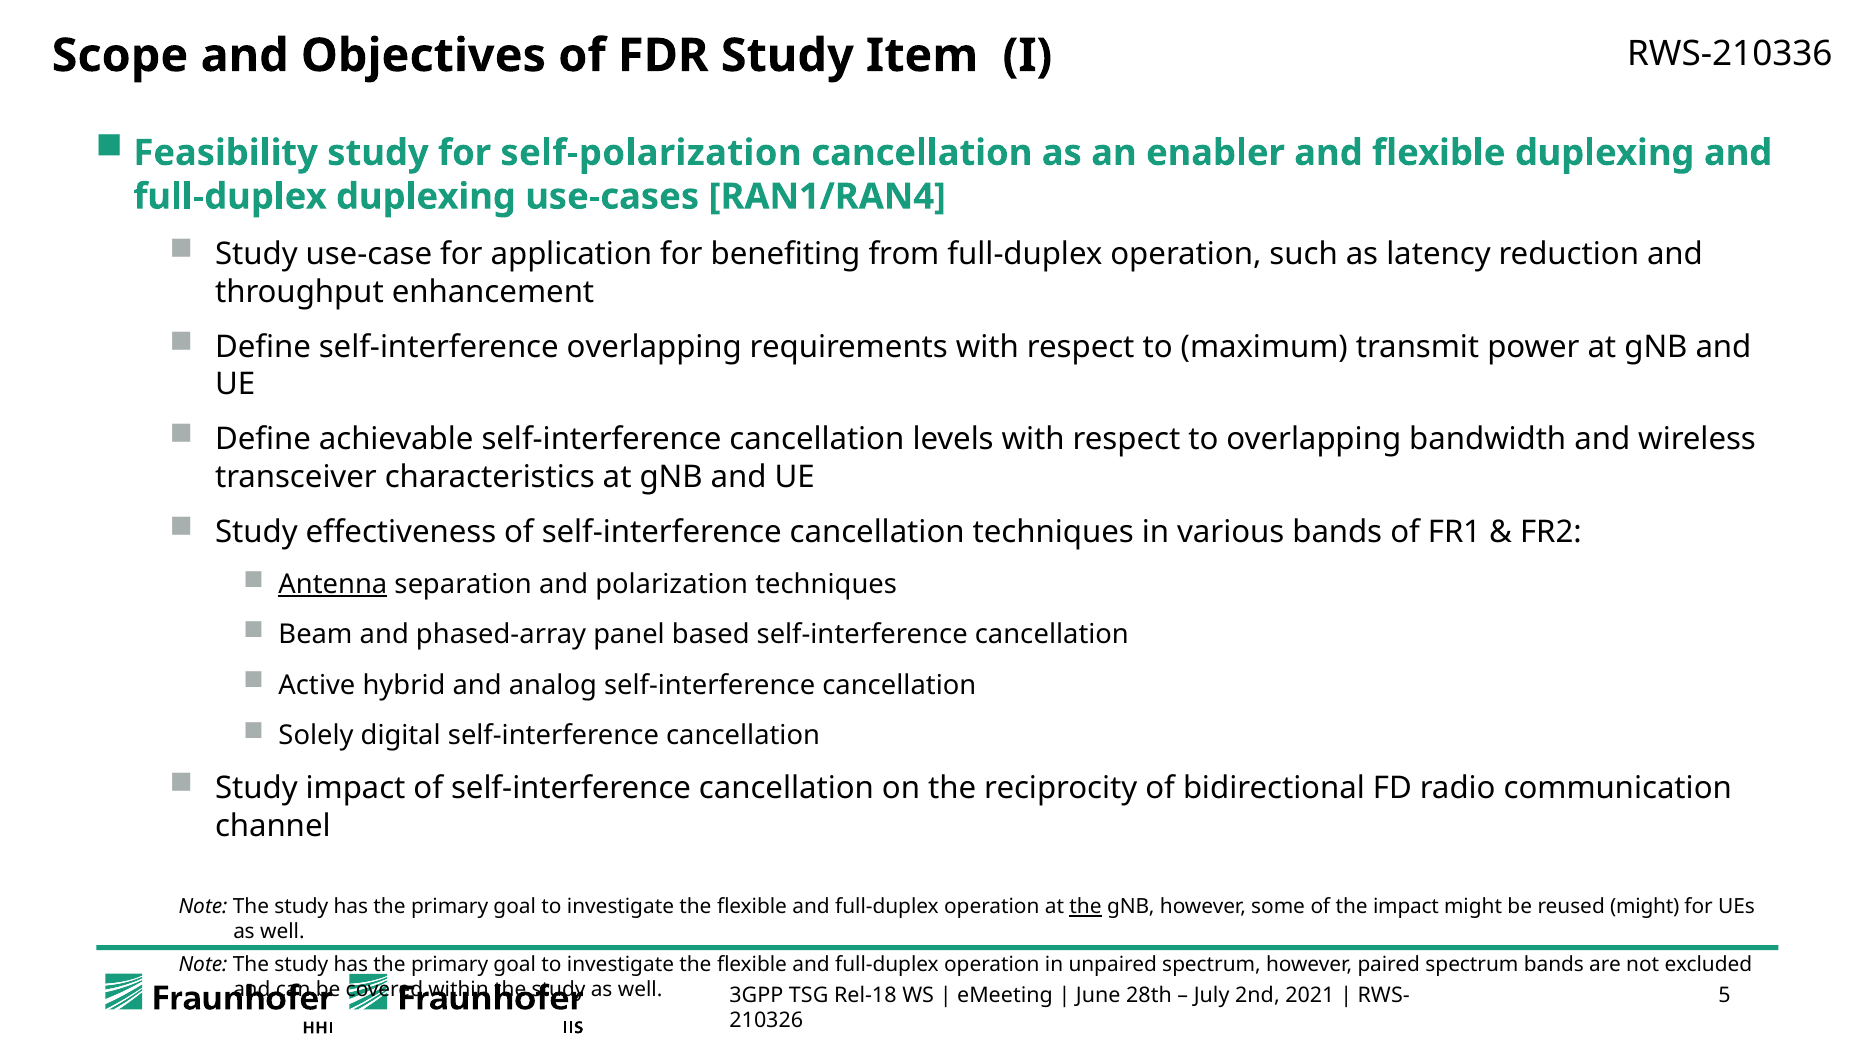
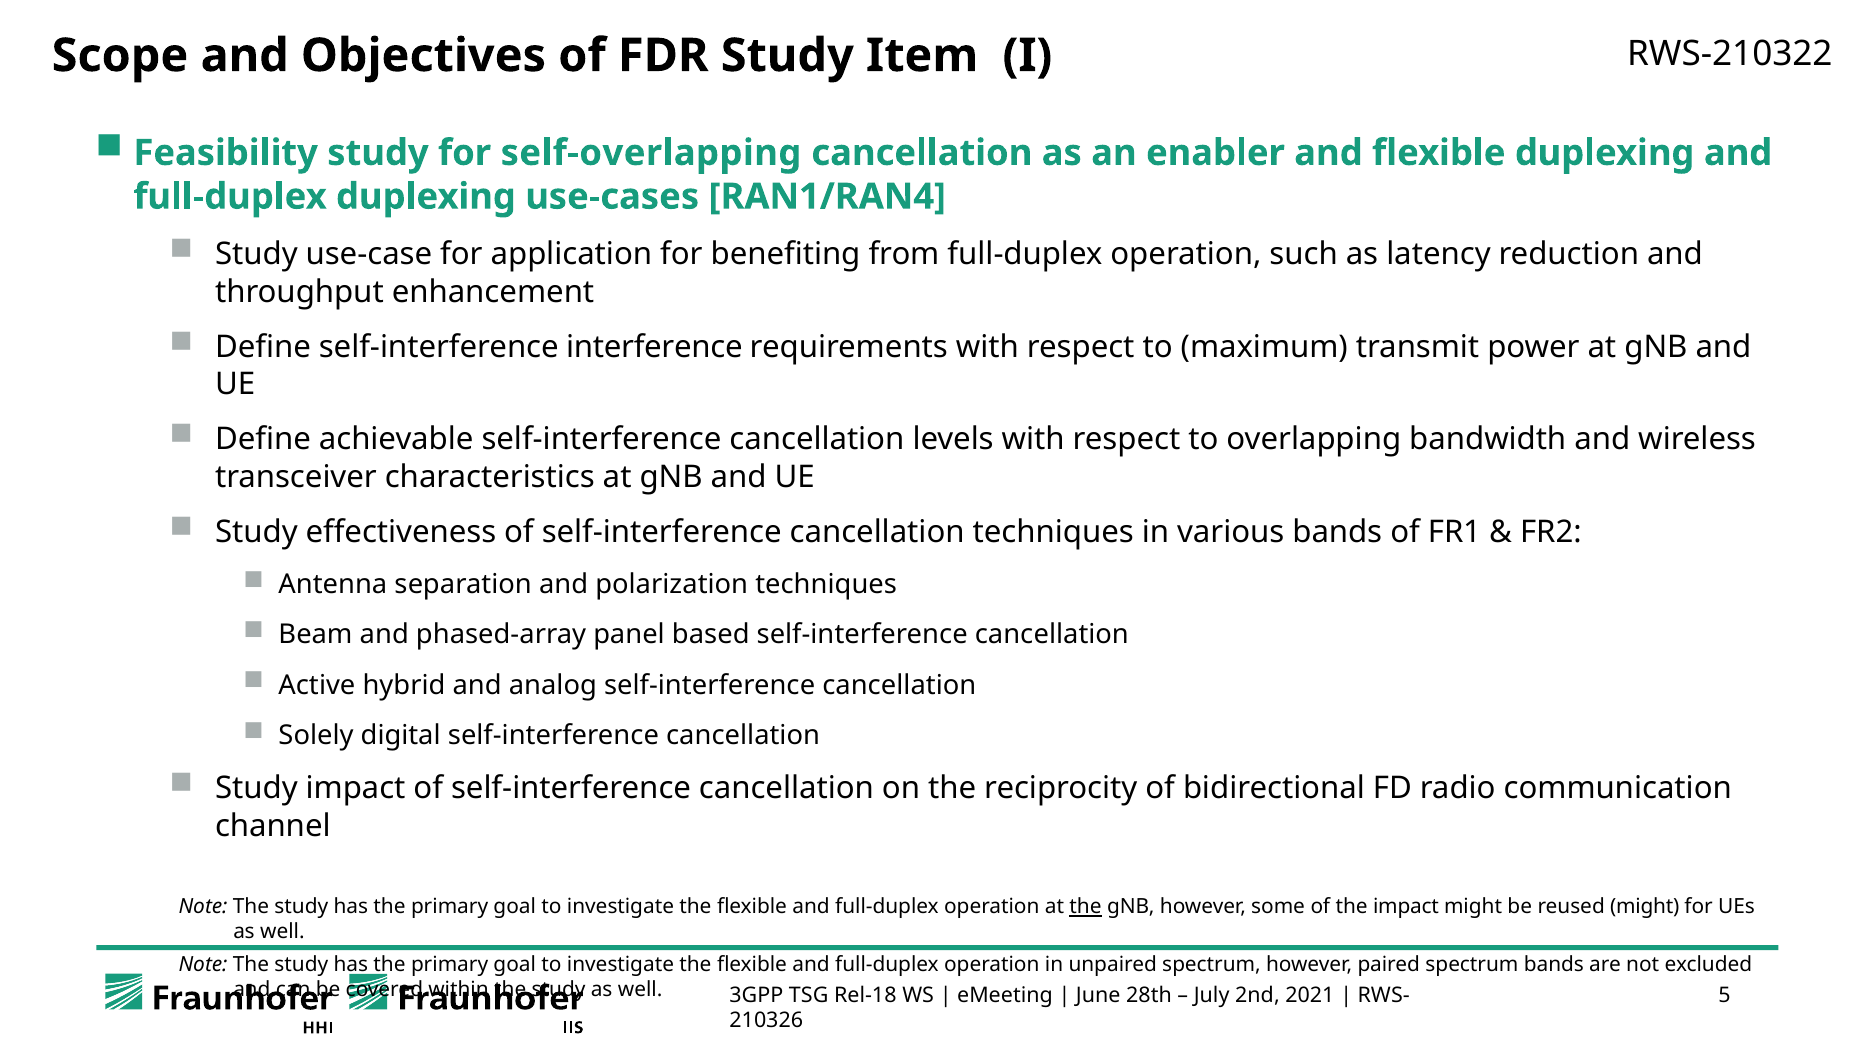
RWS-210336: RWS-210336 -> RWS-210322 (1730, 53)
self-polarization: self-polarization -> self-overlapping (651, 153)
self-interference overlapping: overlapping -> interference (654, 347)
Antenna underline: present -> none (333, 585)
